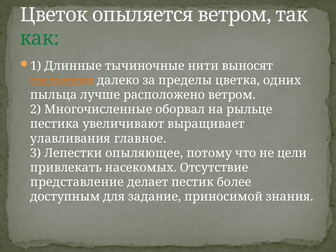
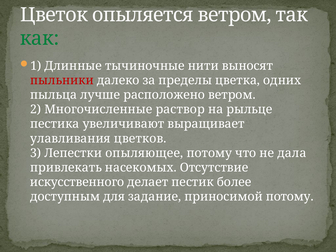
пыльники colour: orange -> red (62, 80)
оборвал: оборвал -> раствор (180, 109)
главное: главное -> цветков (140, 139)
цели: цели -> дала (292, 153)
представление: представление -> искусственного (77, 182)
приносимой знания: знания -> потому (290, 197)
